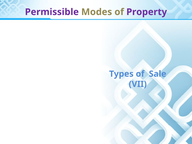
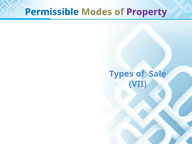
Permissible colour: purple -> blue (52, 12)
